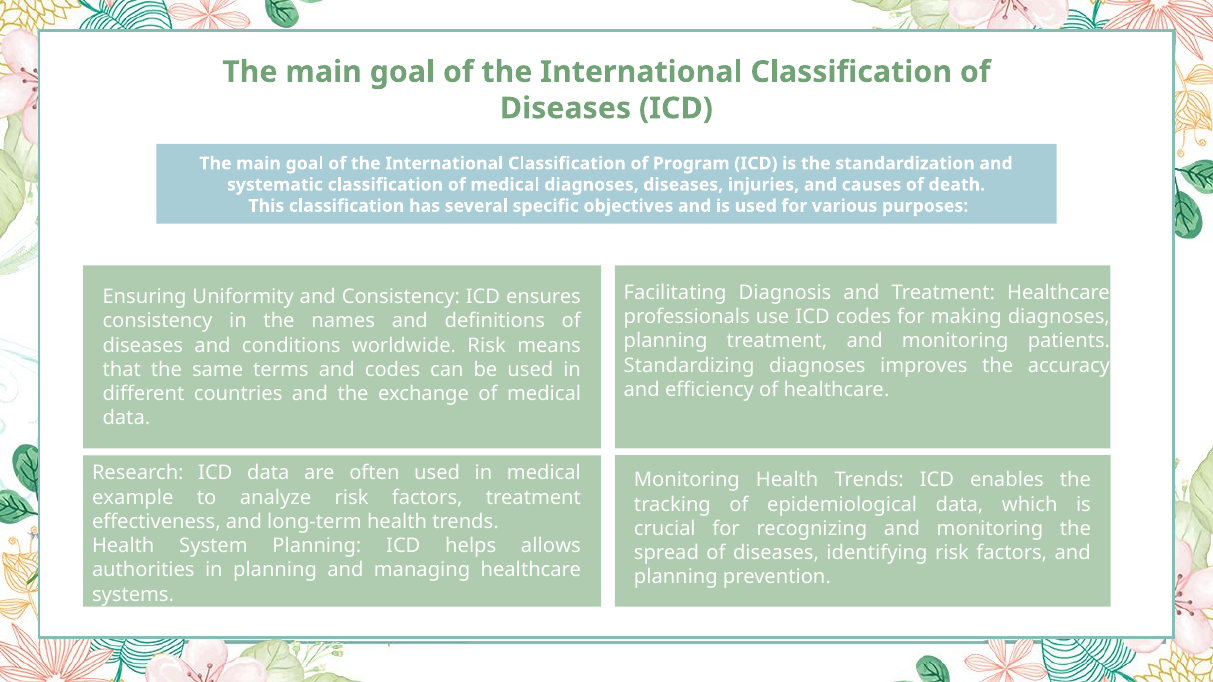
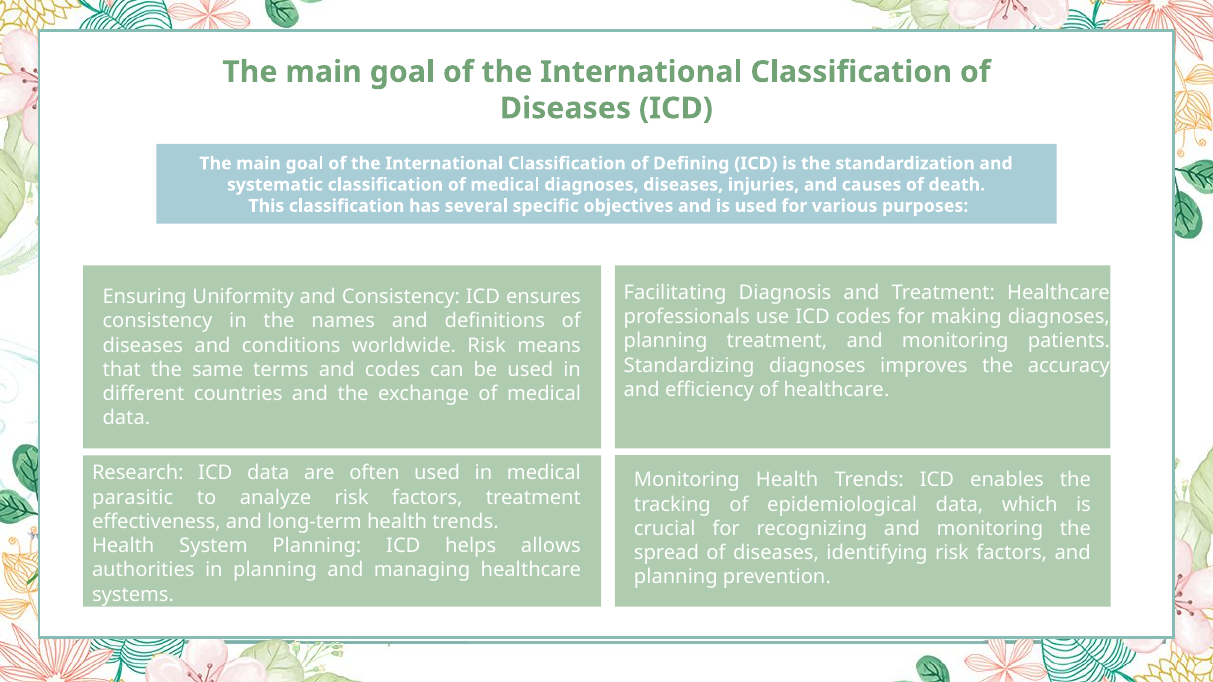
Program: Program -> Defining (691, 164)
example: example -> parasitic (133, 498)
